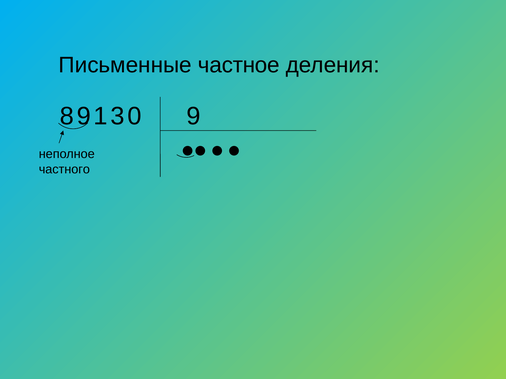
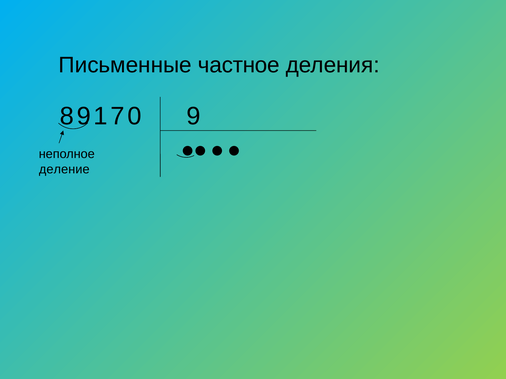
3: 3 -> 7 (118, 116)
частного: частного -> деление (64, 170)
